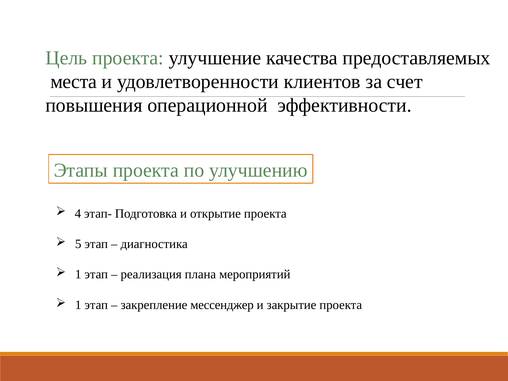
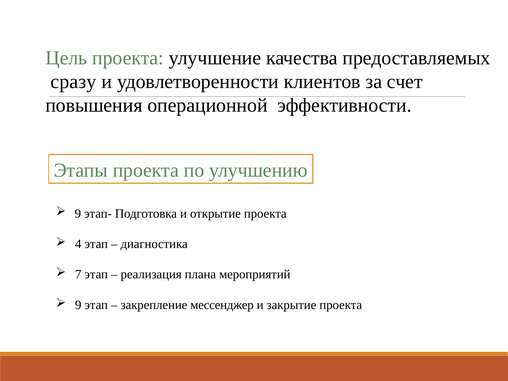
места: места -> сразу (73, 82)
4: 4 -> 9 (78, 213)
5: 5 -> 4 (78, 244)
1: 1 -> 7 (78, 274)
1: 1 -> 9 (78, 305)
